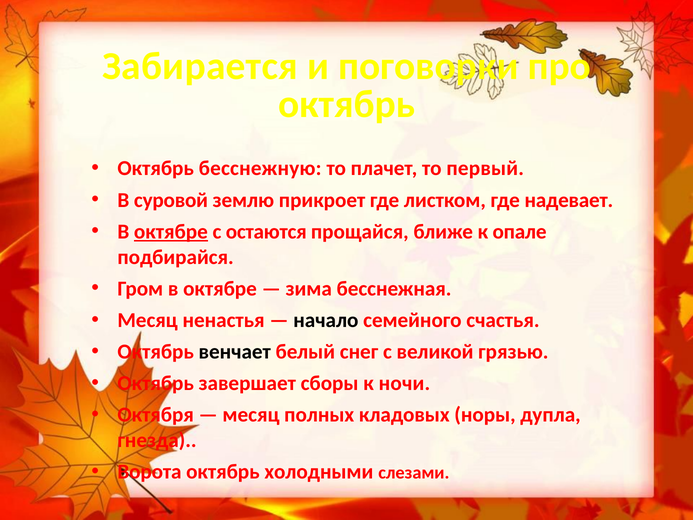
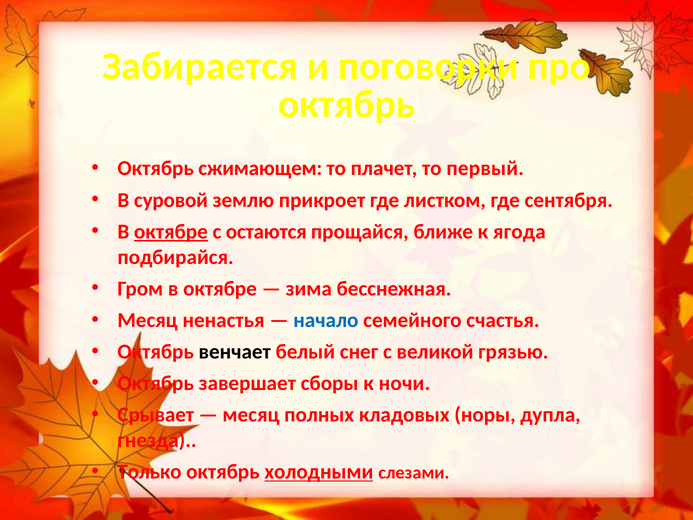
бесснежную: бесснежную -> сжимающем (260, 168)
надевает: надевает -> сентября (569, 200)
опале: опале -> ягода (519, 232)
начало colour: black -> blue (326, 320)
Октября: Октября -> Срывает (156, 415)
Ворота: Ворота -> Только (150, 472)
холодными underline: none -> present (319, 472)
